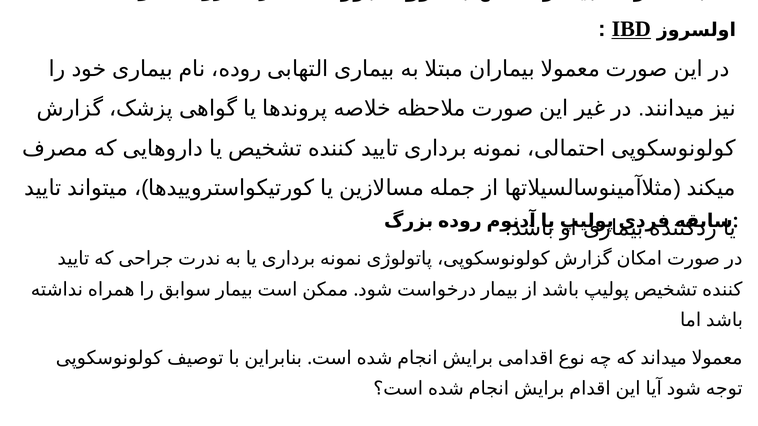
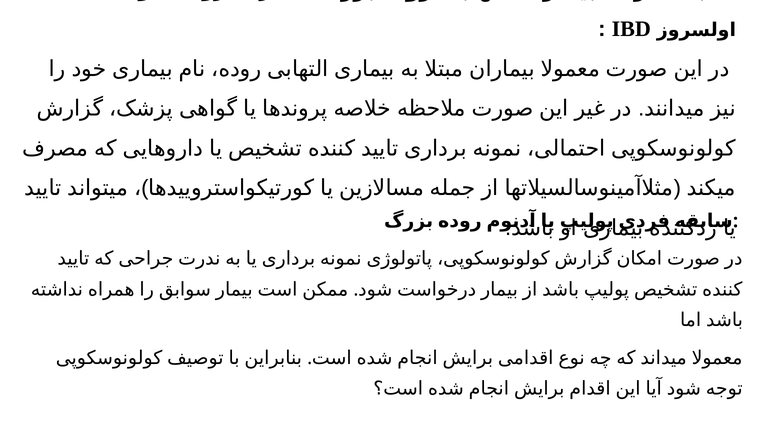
IBD underline: present -> none (631, 29)
